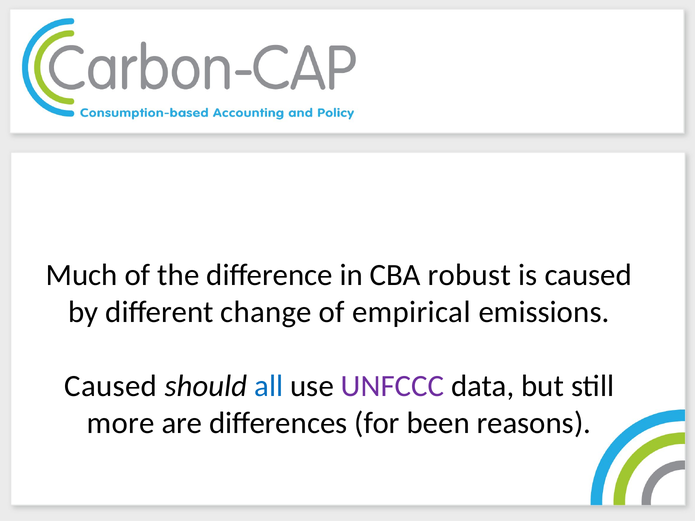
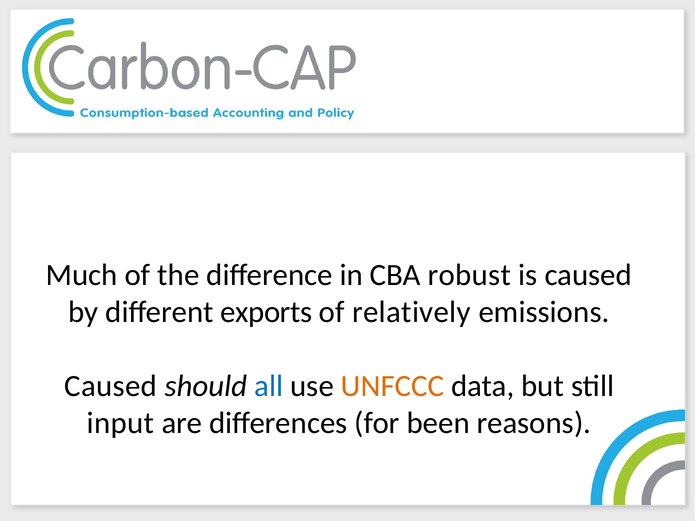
change: change -> exports (266, 312)
empirical: empirical -> relatively (411, 312)
UNFCCC colour: purple -> orange (392, 386)
more: more -> input (121, 423)
